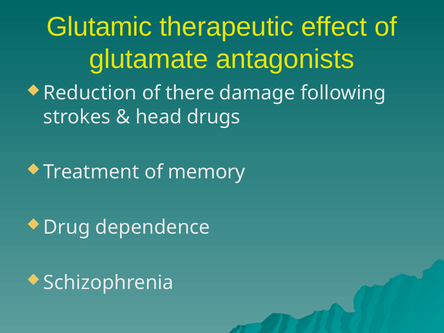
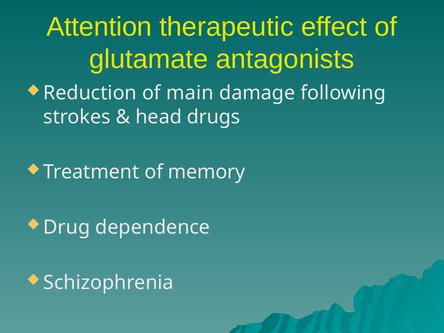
Glutamic: Glutamic -> Attention (99, 27)
there: there -> main (190, 93)
